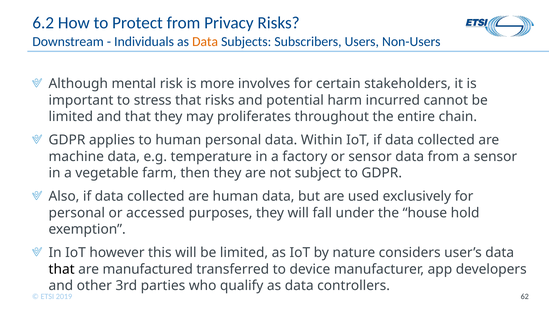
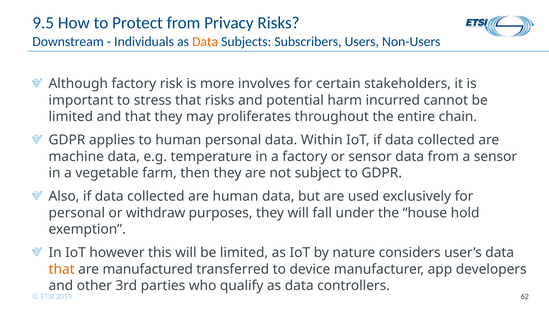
6.2: 6.2 -> 9.5 (43, 23)
Although mental: mental -> factory (134, 84)
accessed: accessed -> withdraw (156, 213)
that colour: black -> orange (62, 269)
